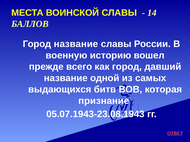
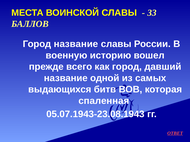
14: 14 -> 33 (152, 13)
признание: признание -> спаленная (104, 101)
